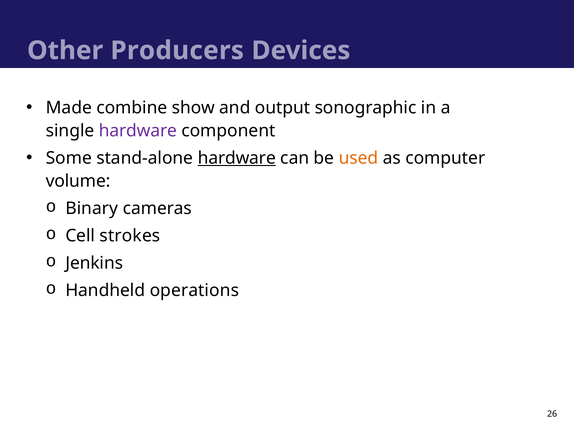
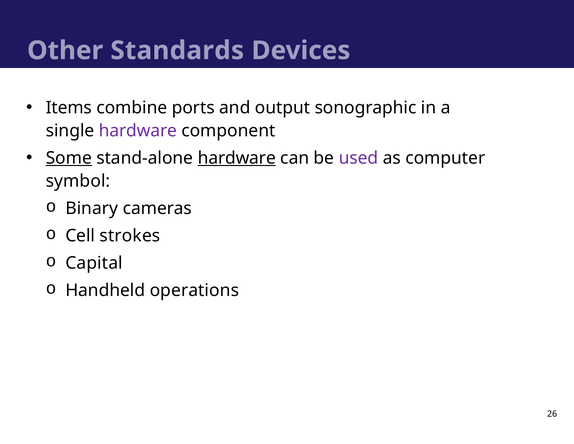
Producers: Producers -> Standards (177, 50)
Made: Made -> Items (69, 108)
show: show -> ports (193, 108)
Some underline: none -> present (69, 158)
used colour: orange -> purple (358, 158)
volume: volume -> symbol (78, 181)
Jenkins: Jenkins -> Capital (94, 263)
